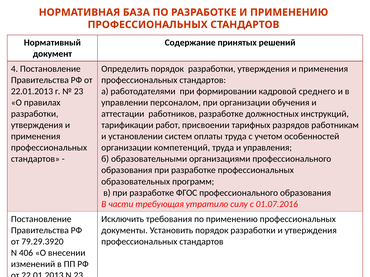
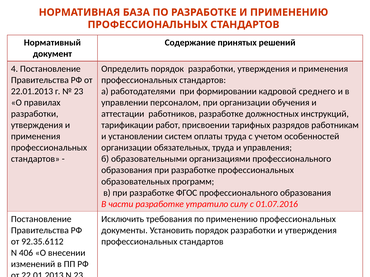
компетенций: компетенций -> обязательных (182, 148)
части требующая: требующая -> разработке (160, 204)
79.29.3920: 79.29.3920 -> 92.35.6112 (42, 242)
